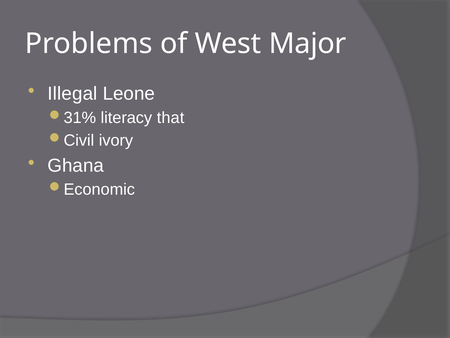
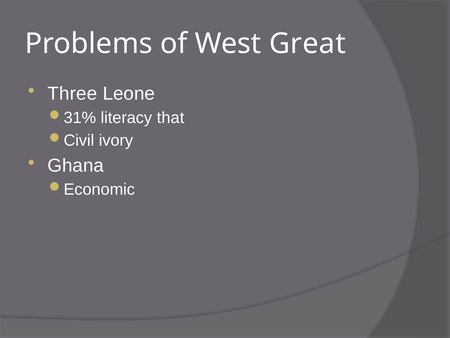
Major: Major -> Great (307, 44)
Illegal: Illegal -> Three (72, 94)
